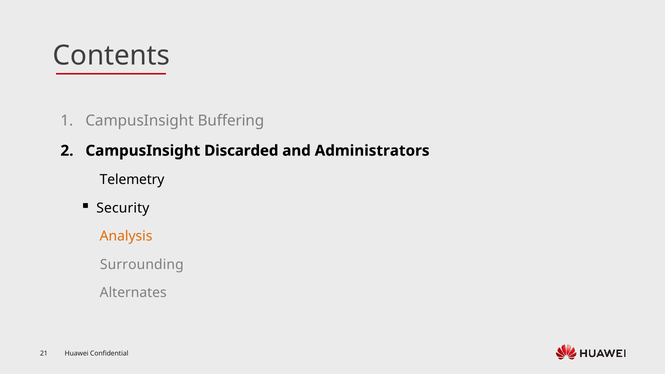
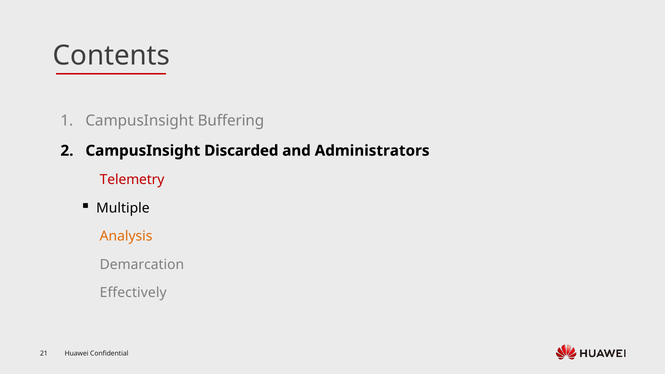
Telemetry colour: black -> red (132, 180)
Security: Security -> Multiple (123, 208)
Surrounding: Surrounding -> Demarcation (142, 264)
Alternates: Alternates -> Effectively (133, 293)
